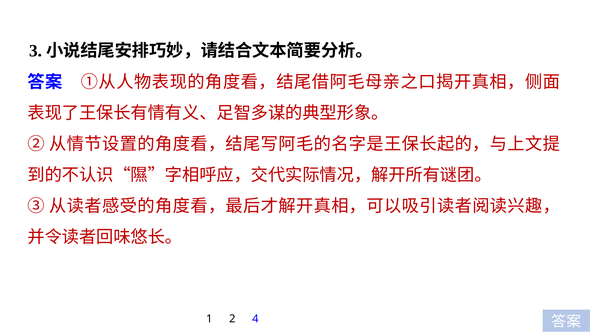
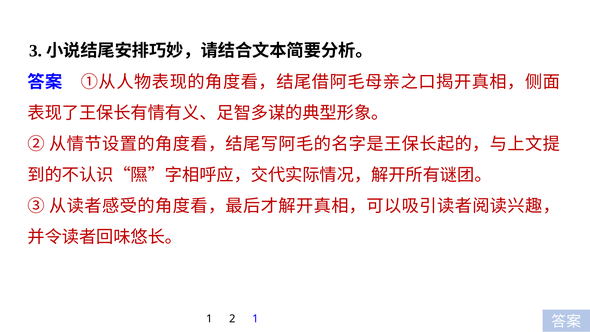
2 4: 4 -> 1 (255, 319)
